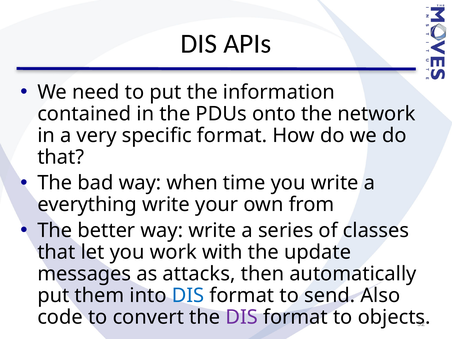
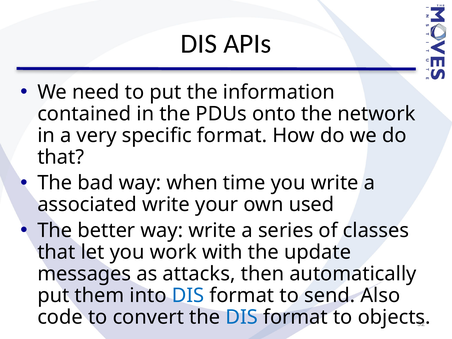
everything: everything -> associated (87, 205)
from: from -> used (311, 205)
DIS colour: purple -> blue (242, 317)
